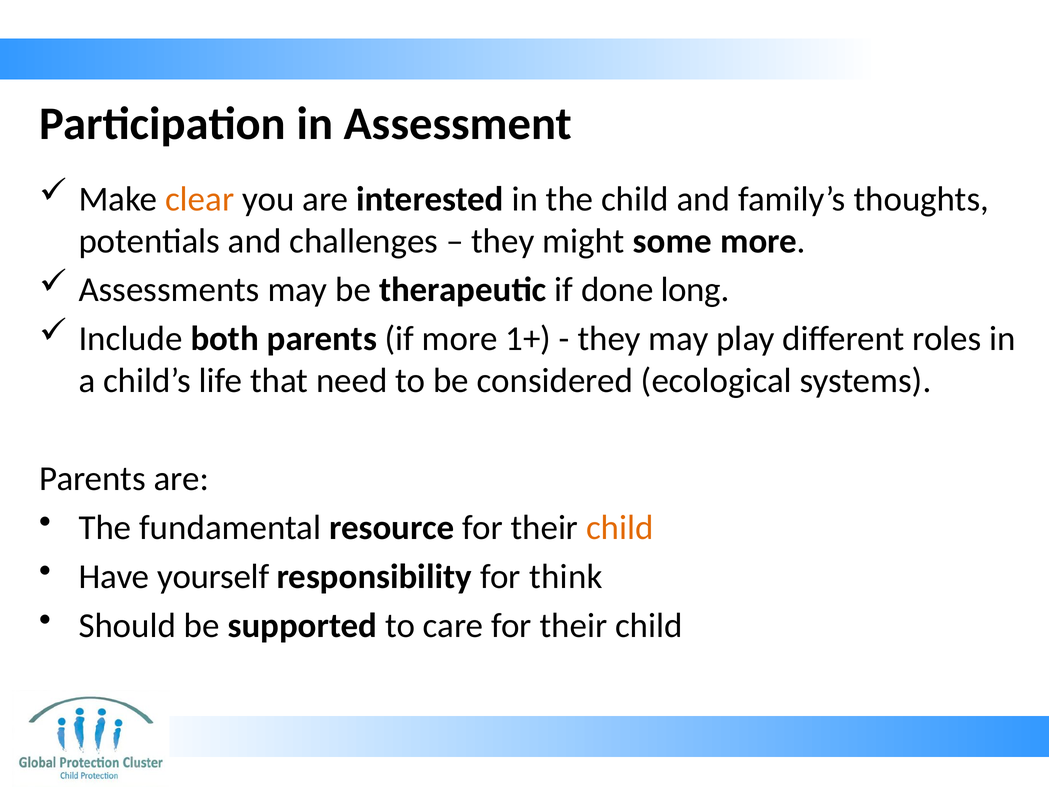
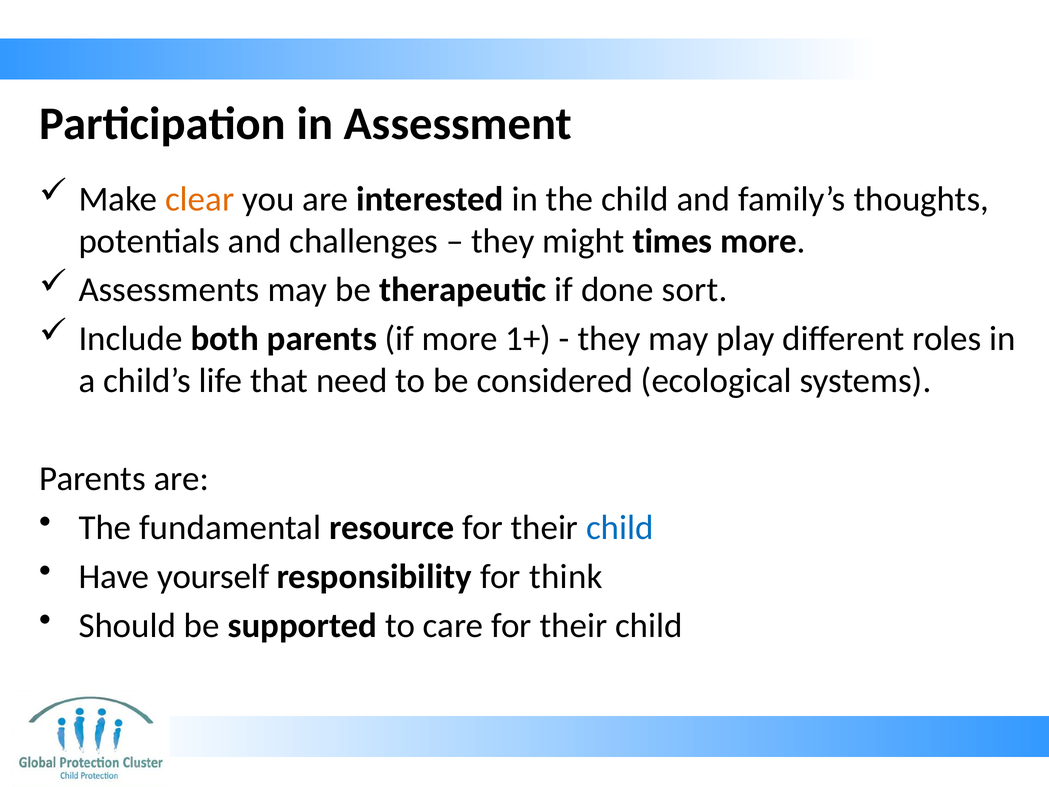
some: some -> times (673, 241)
long: long -> sort (695, 290)
child colour: orange -> blue (620, 528)
